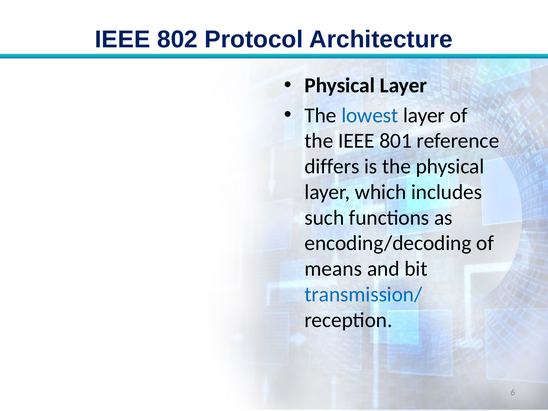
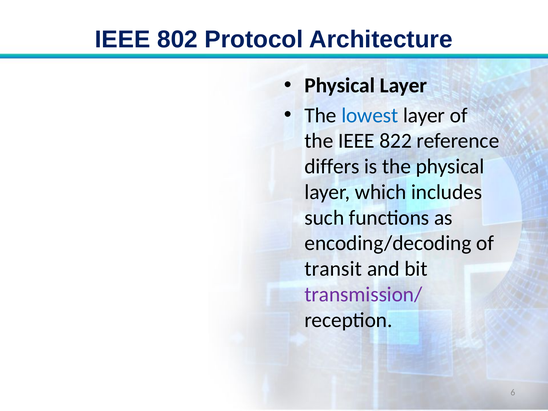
801: 801 -> 822 (396, 141)
means: means -> transit (333, 269)
transmission/ colour: blue -> purple (363, 294)
